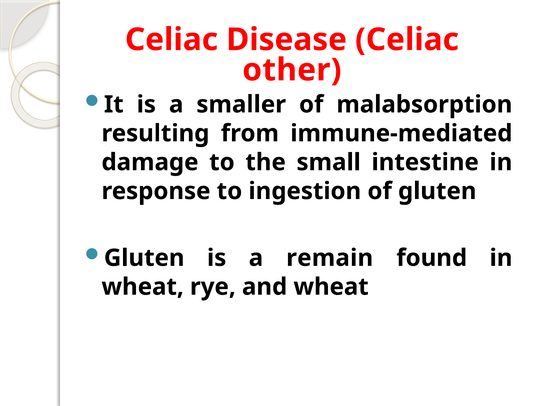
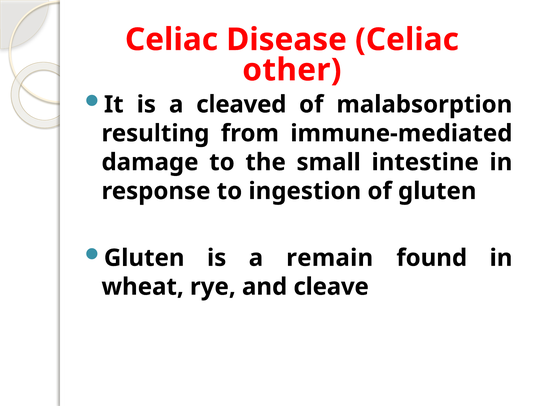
smaller: smaller -> cleaved (241, 104)
and wheat: wheat -> cleave (331, 287)
